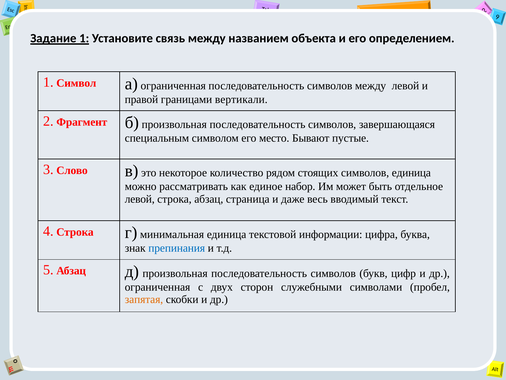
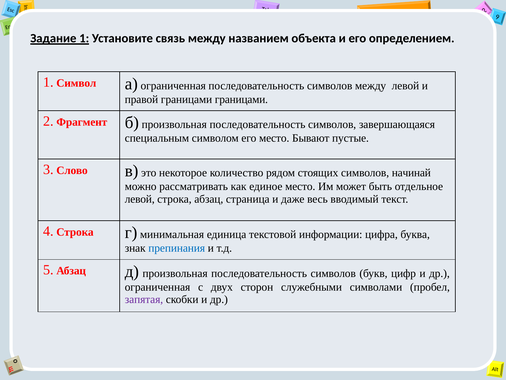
границами вертикали: вертикали -> границами (241, 99)
символов единица: единица -> начинай (411, 173)
единое набор: набор -> место (300, 186)
запятая colour: orange -> purple (144, 299)
